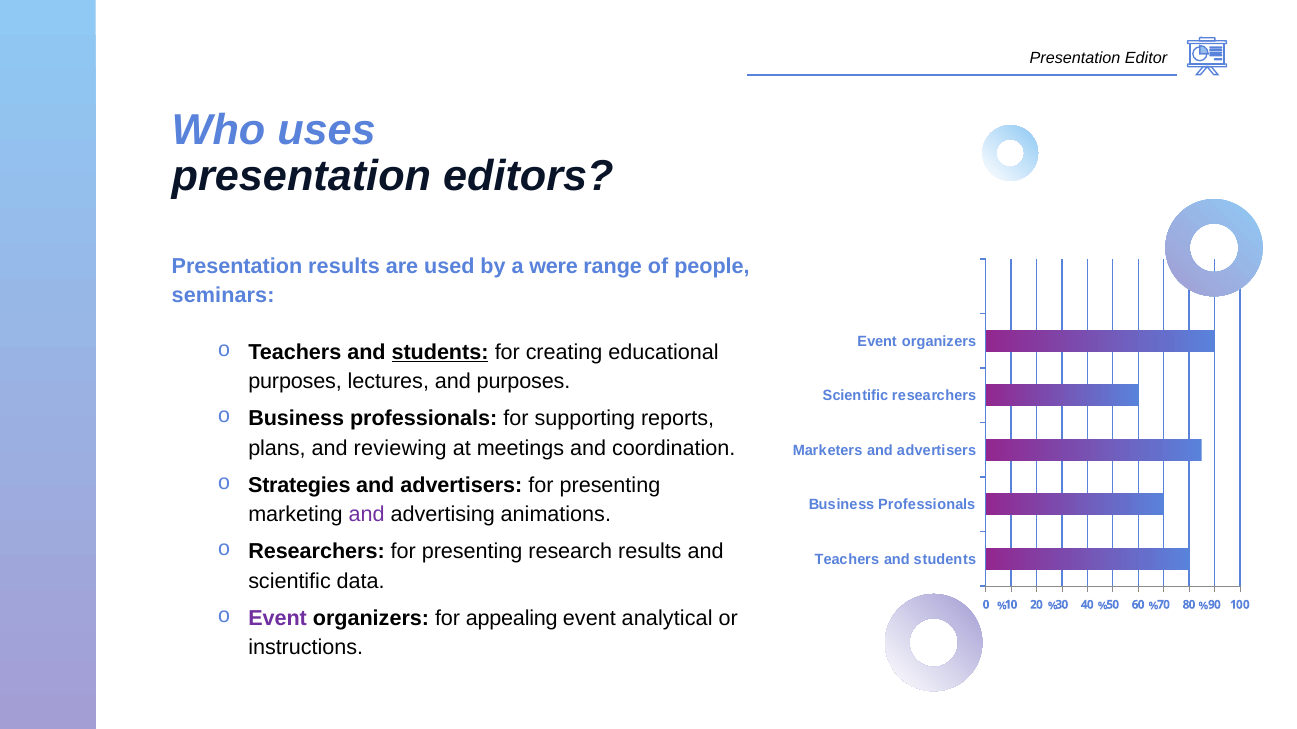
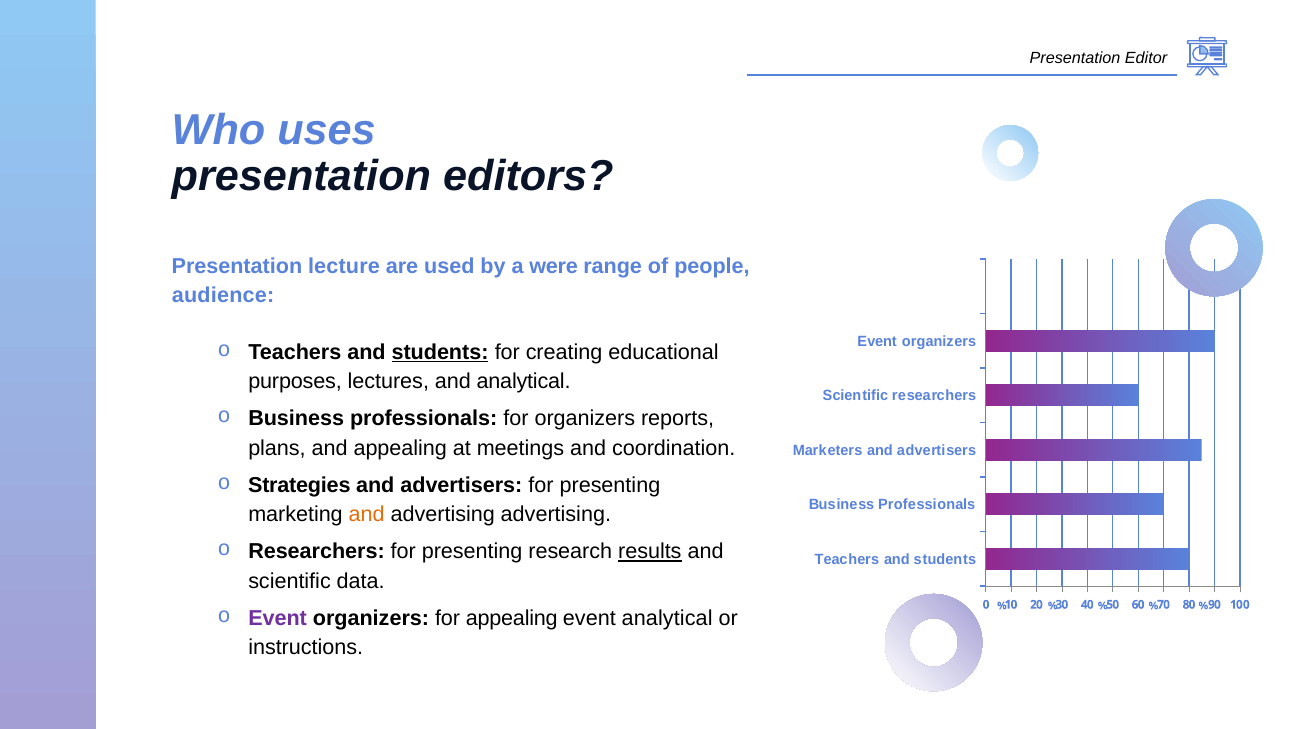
Presentation results: results -> lecture (344, 266)
seminars: seminars -> audience (223, 296)
and purposes: purposes -> analytical (524, 382)
for supporting: supporting -> organizers (585, 419)
and reviewing: reviewing -> appealing (400, 448)
and colour: purple -> orange (367, 515)
advertising animations: animations -> advertising (556, 515)
results underline: none -> present (650, 552)
